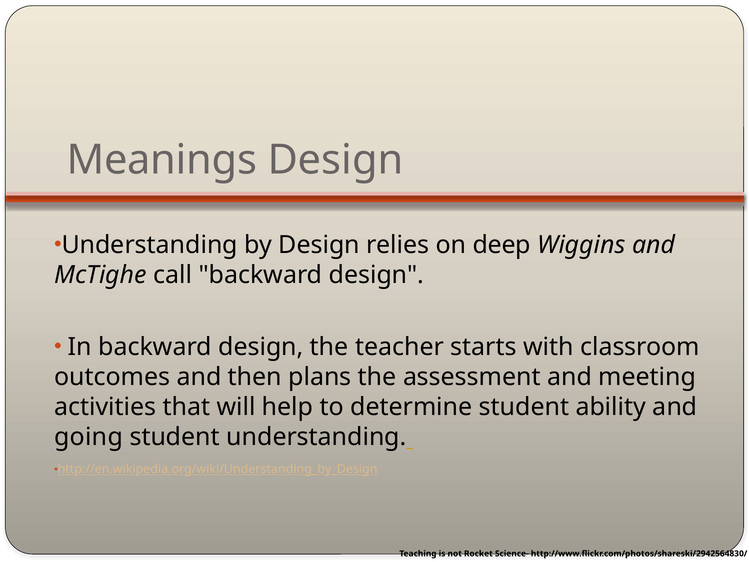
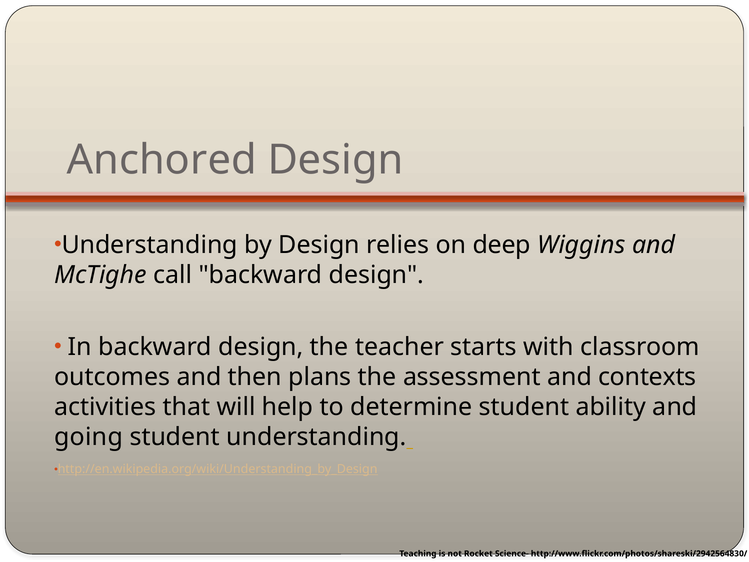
Meanings: Meanings -> Anchored (162, 160)
meeting: meeting -> contexts (647, 377)
